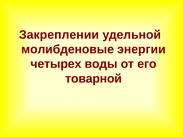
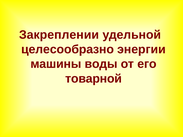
молибденовые: молибденовые -> целесообразно (68, 49)
четырех: четырех -> машины (56, 64)
